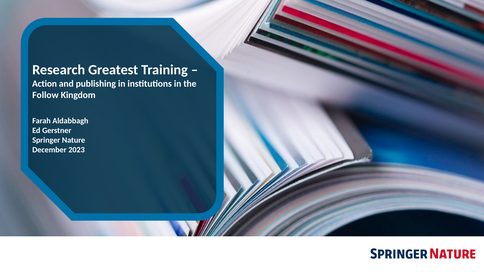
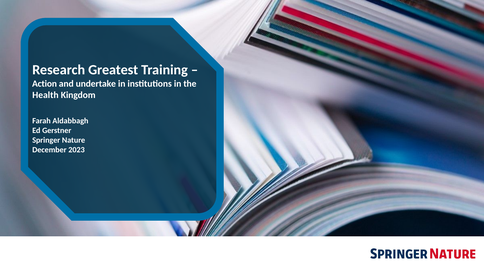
publishing: publishing -> undertake (96, 84)
Follow: Follow -> Health (45, 95)
